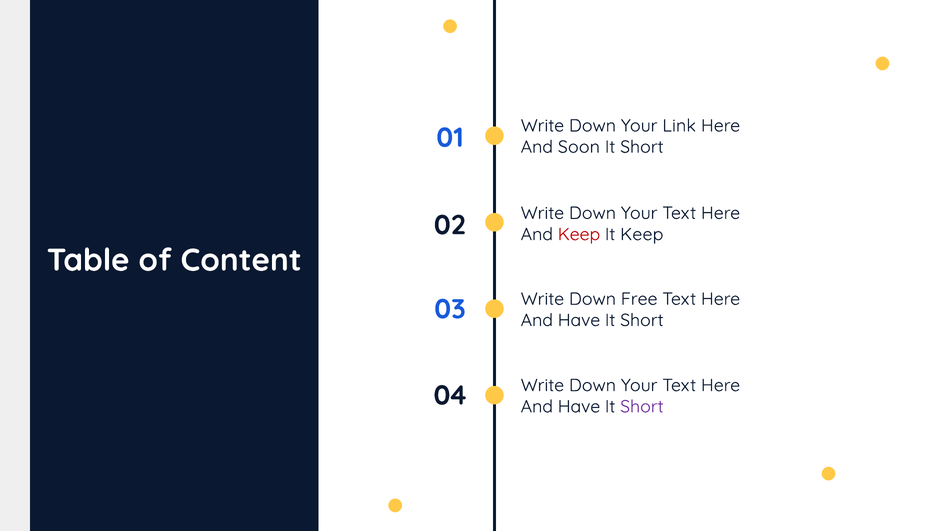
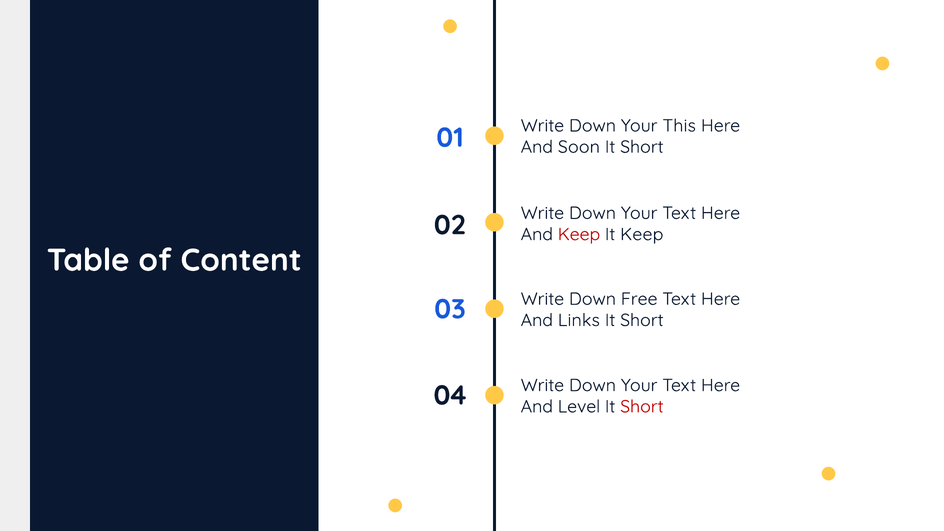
Link: Link -> This (679, 126)
Have: Have -> Links (579, 320)
Have: Have -> Level (579, 407)
Short colour: purple -> red (642, 407)
